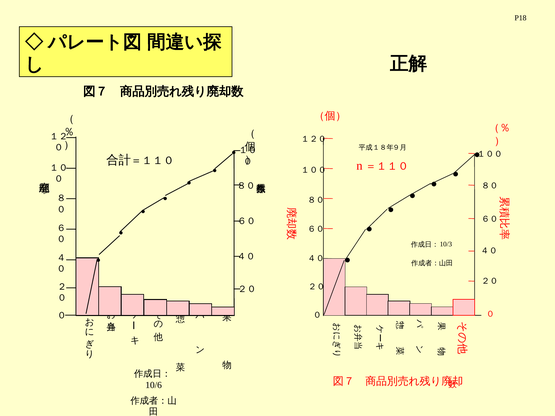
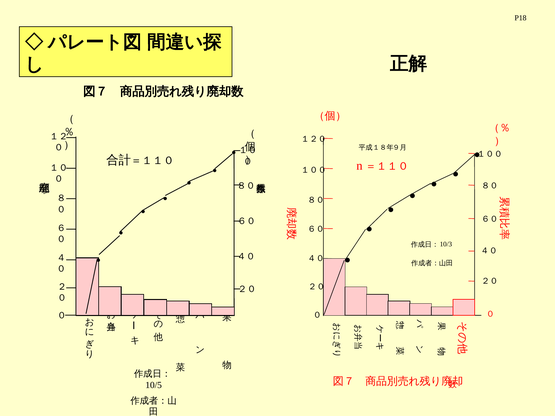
10/6: 10/6 -> 10/5 (154, 385)
